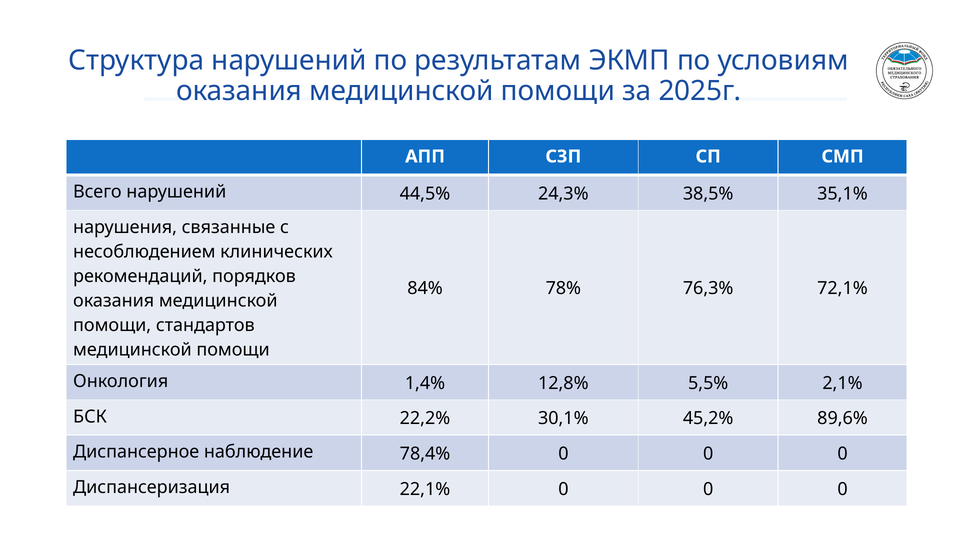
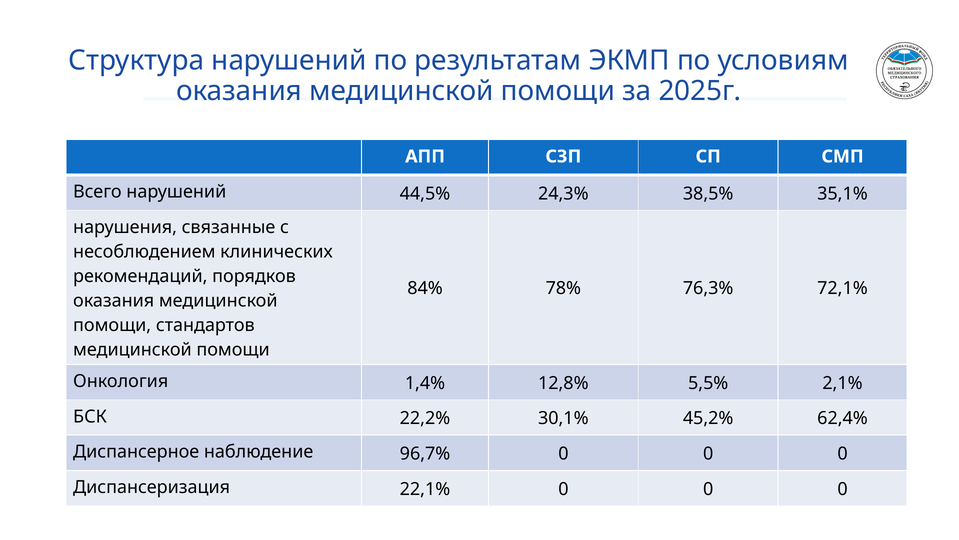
89,6%: 89,6% -> 62,4% (843, 418)
78,4%: 78,4% -> 96,7% (425, 453)
